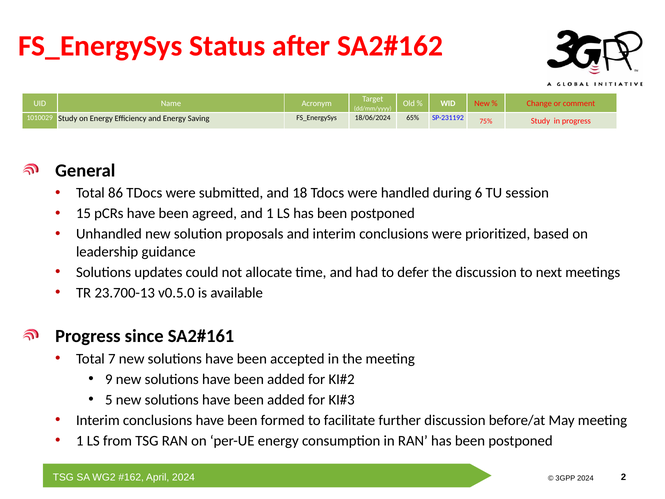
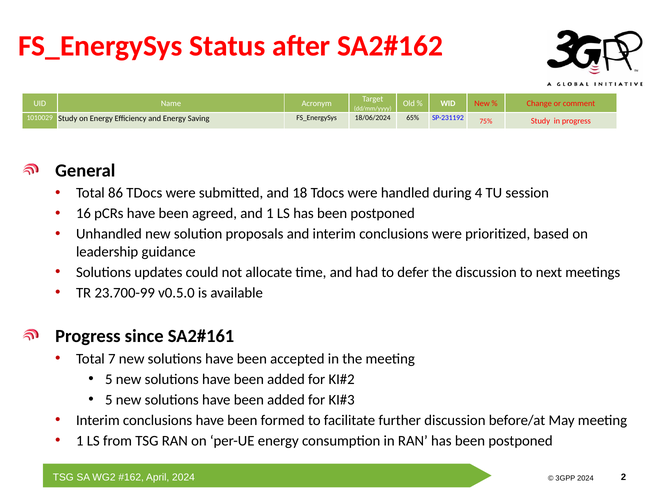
6: 6 -> 4 (479, 193)
15: 15 -> 16 (83, 213)
23.700-13: 23.700-13 -> 23.700-99 (125, 293)
9: 9 -> 5 (109, 379)
